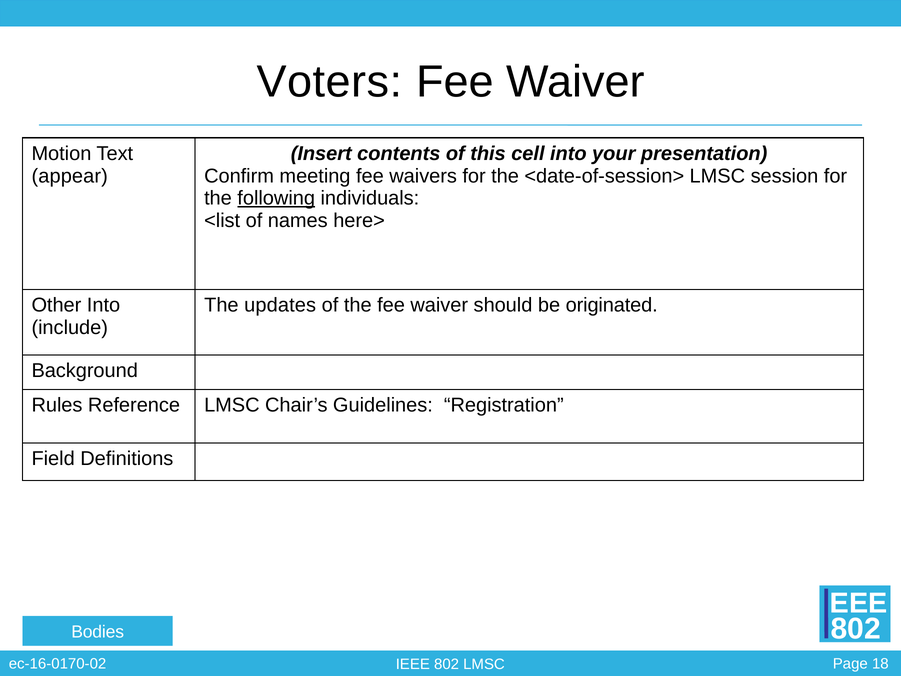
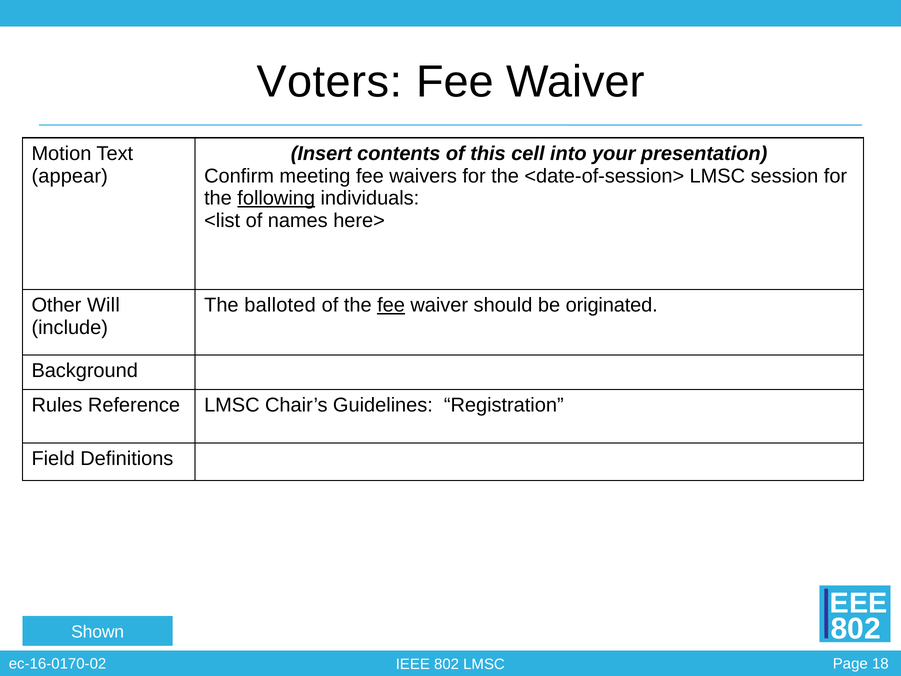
Other Into: Into -> Will (103, 305)
updates: updates -> balloted (280, 305)
fee underline: none -> present (391, 305)
Bodies: Bodies -> Shown (98, 632)
